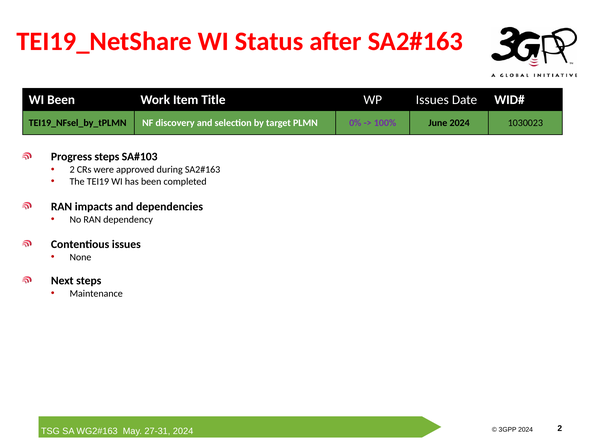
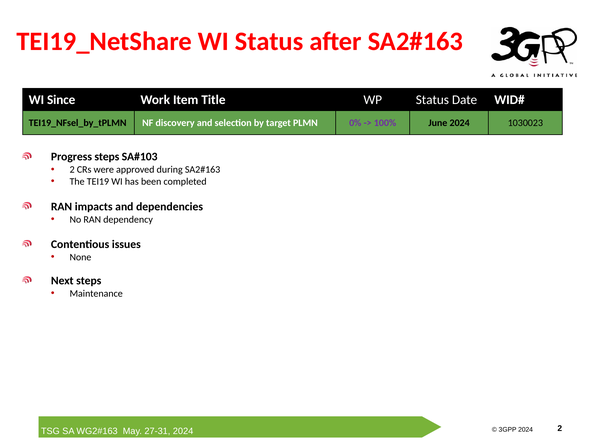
WI Been: Been -> Since (61, 100)
WP Issues: Issues -> Status (432, 100)
